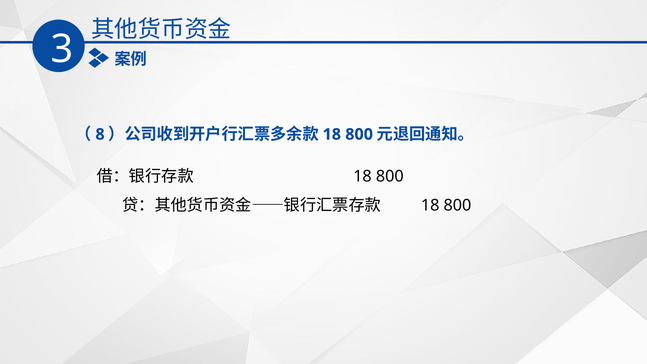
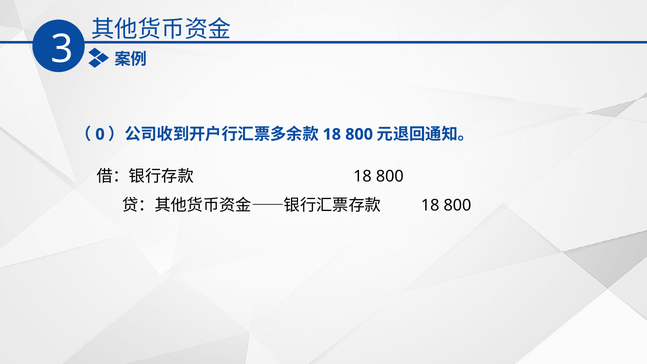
8: 8 -> 0 (100, 134)
